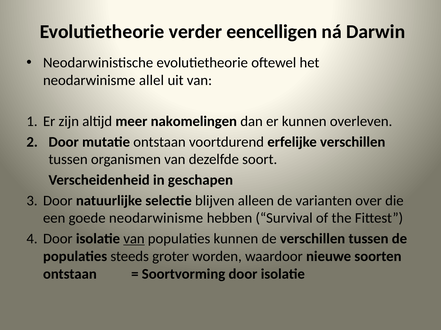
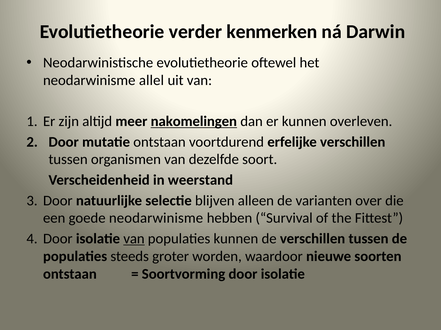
eencelligen: eencelligen -> kenmerken (272, 32)
nakomelingen underline: none -> present (194, 122)
geschapen: geschapen -> weerstand (200, 180)
